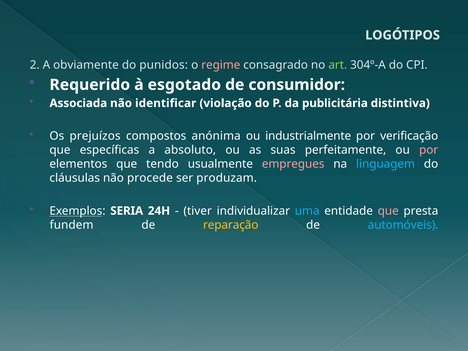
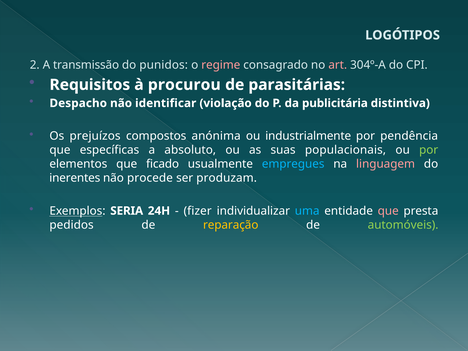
obviamente: obviamente -> transmissão (86, 65)
art colour: light green -> pink (338, 65)
Requerido: Requerido -> Requisitos (90, 85)
esgotado: esgotado -> procurou (184, 85)
consumidor: consumidor -> parasitárias (297, 85)
Associada: Associada -> Despacho (78, 103)
verificação: verificação -> pendência (409, 136)
perfeitamente: perfeitamente -> populacionais (345, 150)
por colour: pink -> light green (429, 150)
tendo: tendo -> ficado (163, 164)
empregues colour: pink -> light blue (293, 164)
linguagem colour: light blue -> pink (386, 164)
cláusulas: cláusulas -> inerentes (75, 178)
tiver: tiver -> fizer (198, 211)
fundem: fundem -> pedidos (72, 225)
automóveis colour: light blue -> light green (403, 225)
